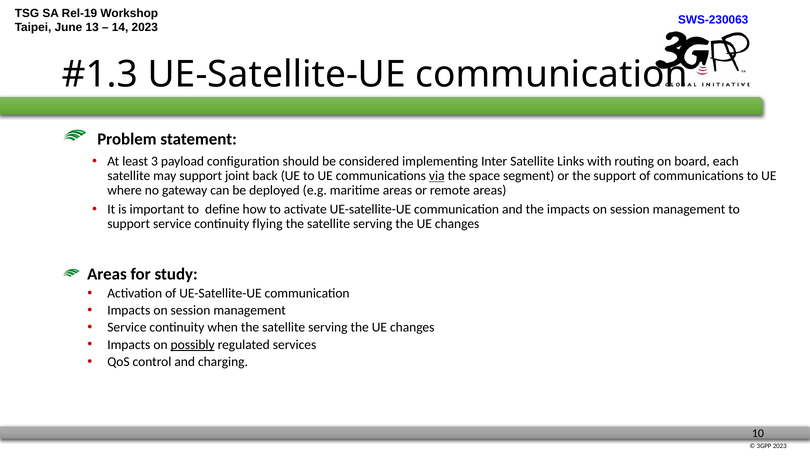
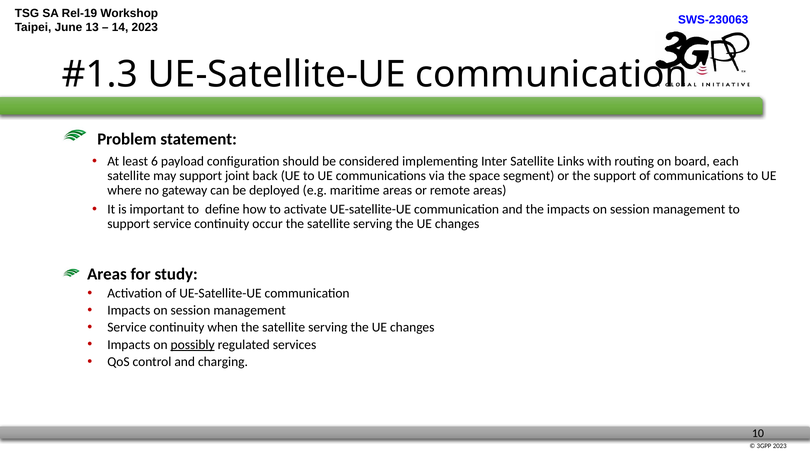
3: 3 -> 6 (155, 161)
via underline: present -> none (437, 176)
flying: flying -> occur (267, 224)
